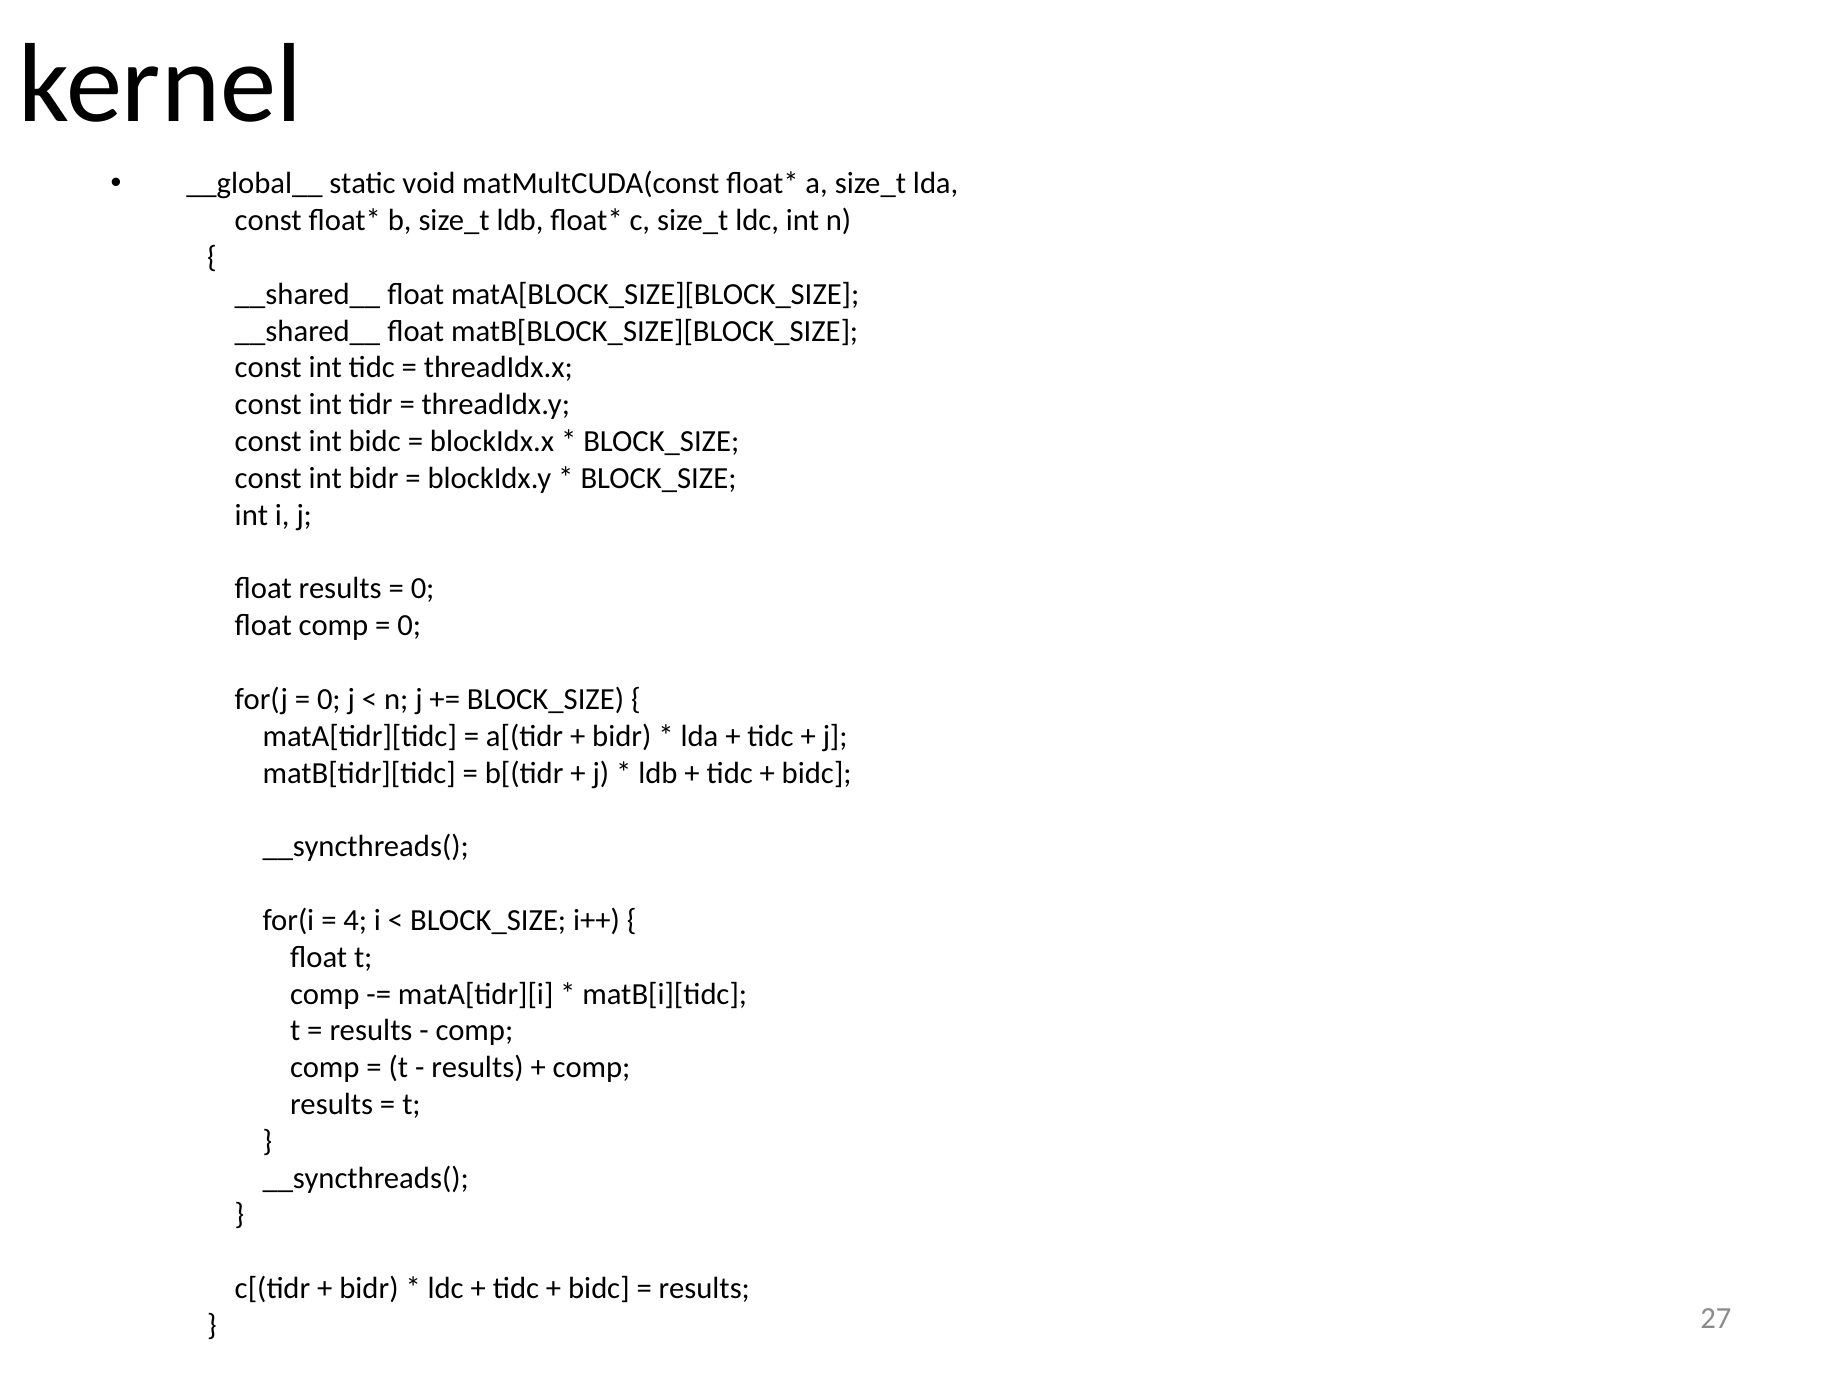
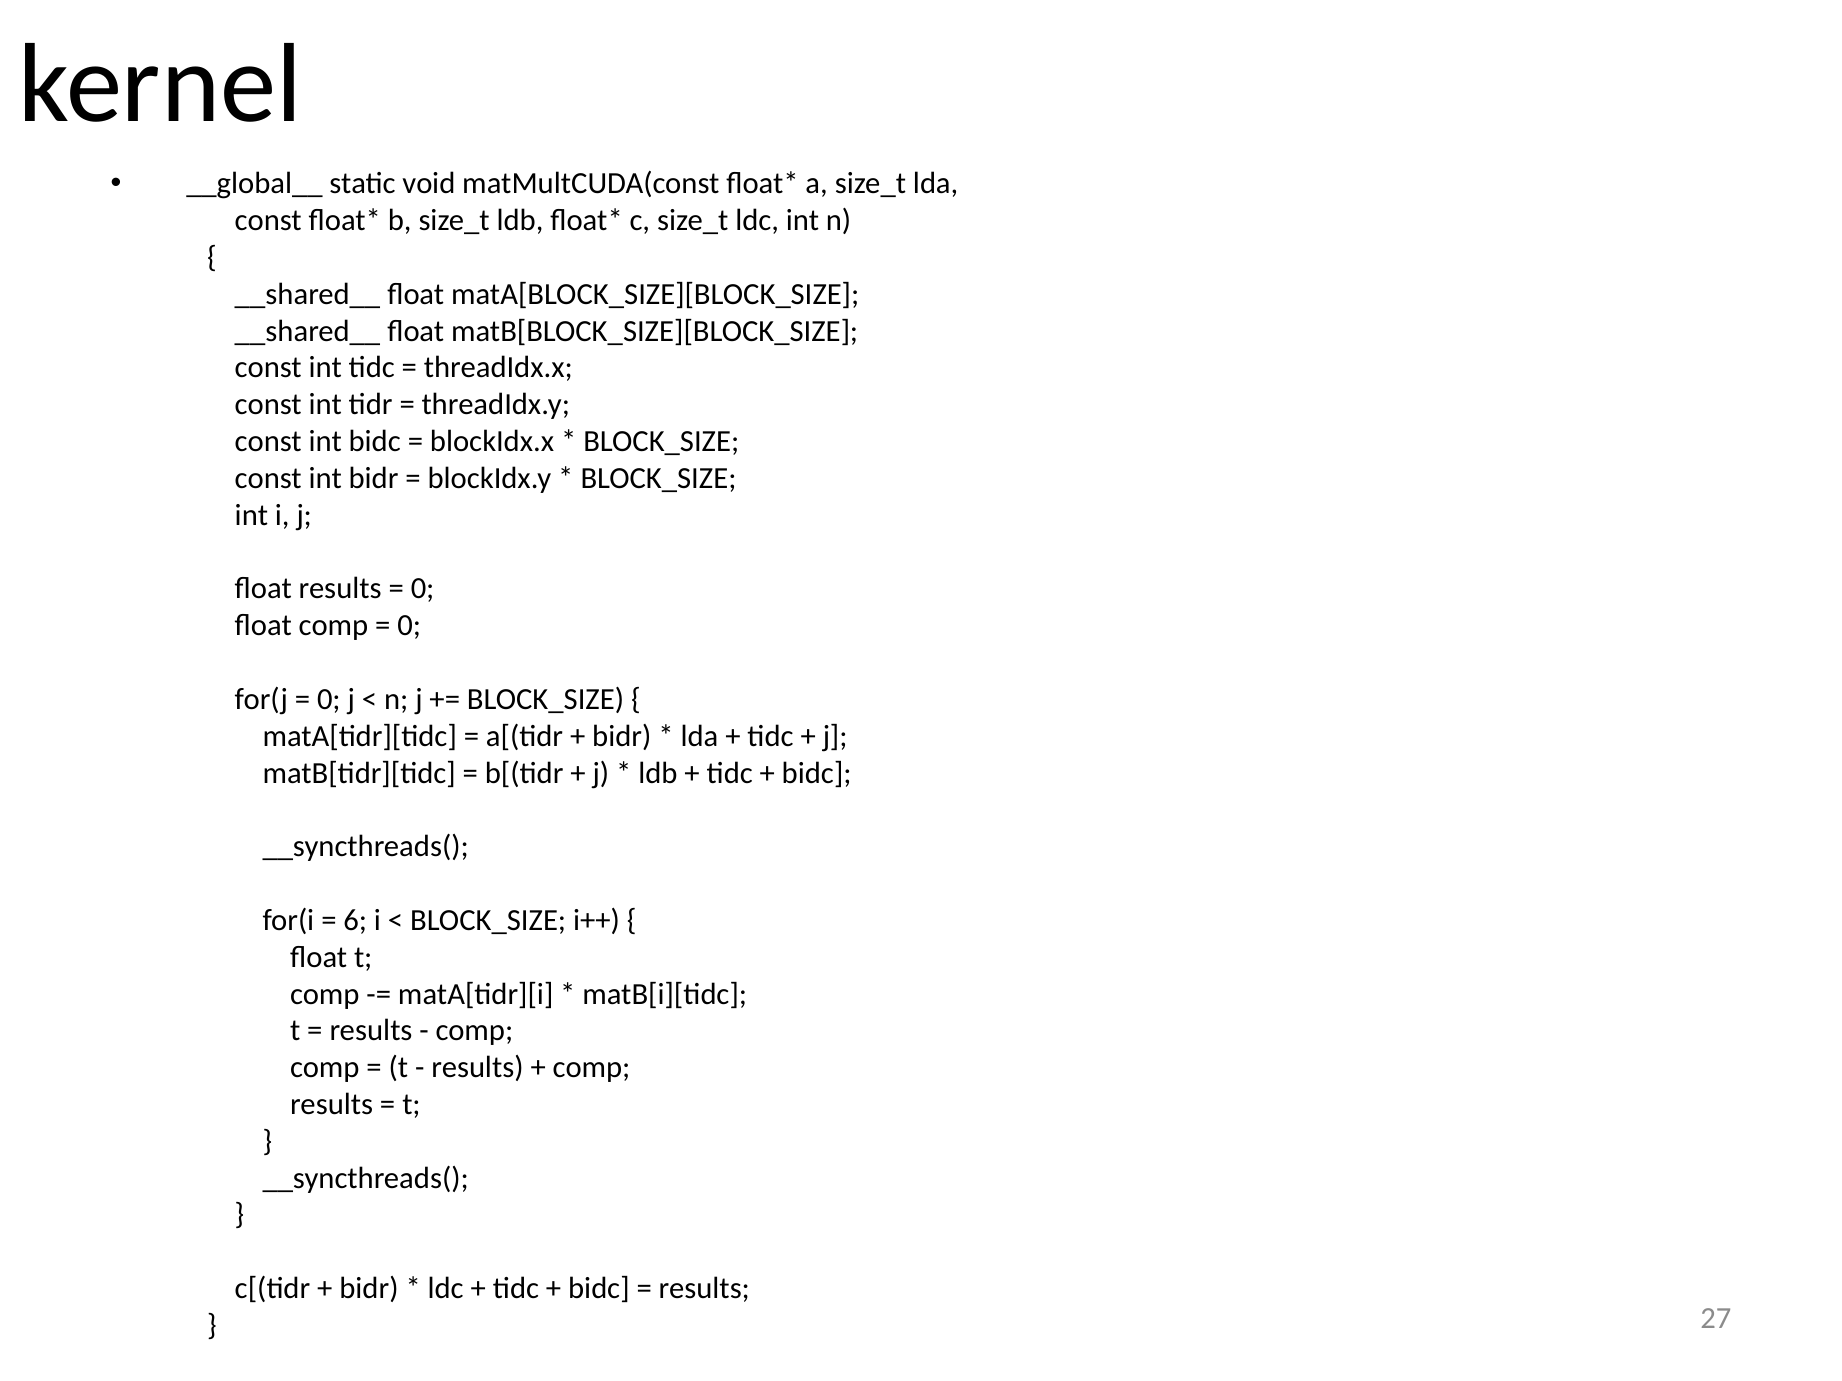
4: 4 -> 6 (355, 921)
